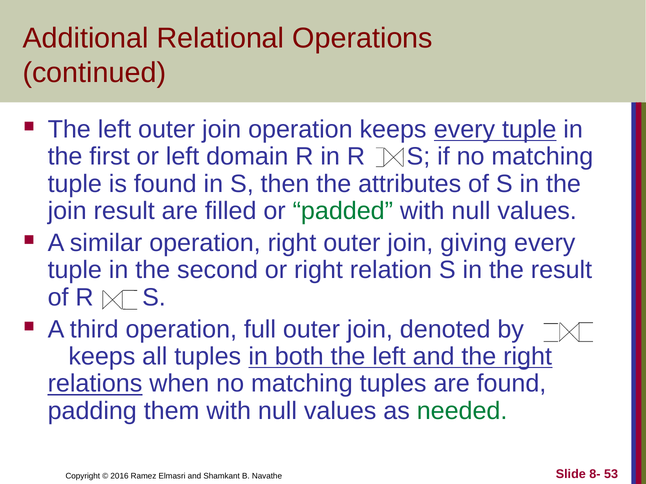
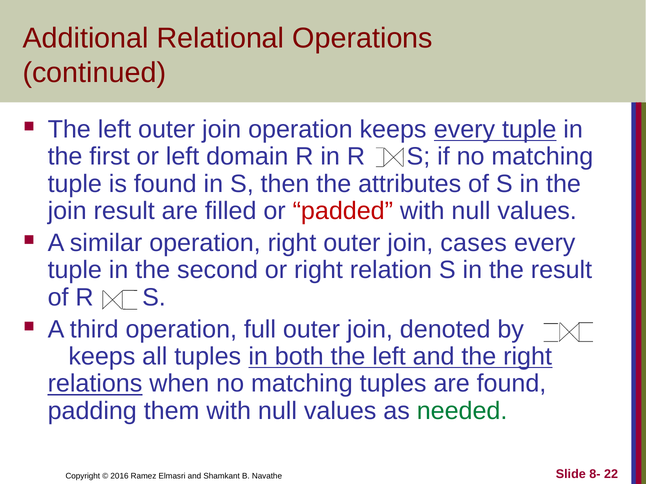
padded colour: green -> red (343, 211)
giving: giving -> cases (474, 243)
53: 53 -> 22 (611, 475)
